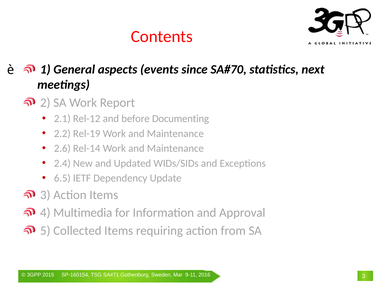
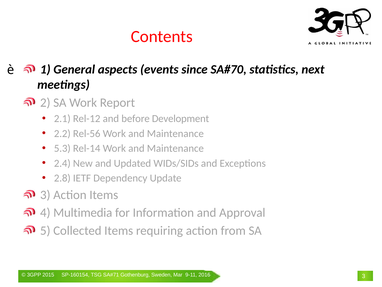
Documenting: Documenting -> Development (181, 118)
Rel-19: Rel-19 -> Rel-56 (87, 133)
2.6: 2.6 -> 5.3 (62, 148)
6.5: 6.5 -> 2.8 (62, 178)
